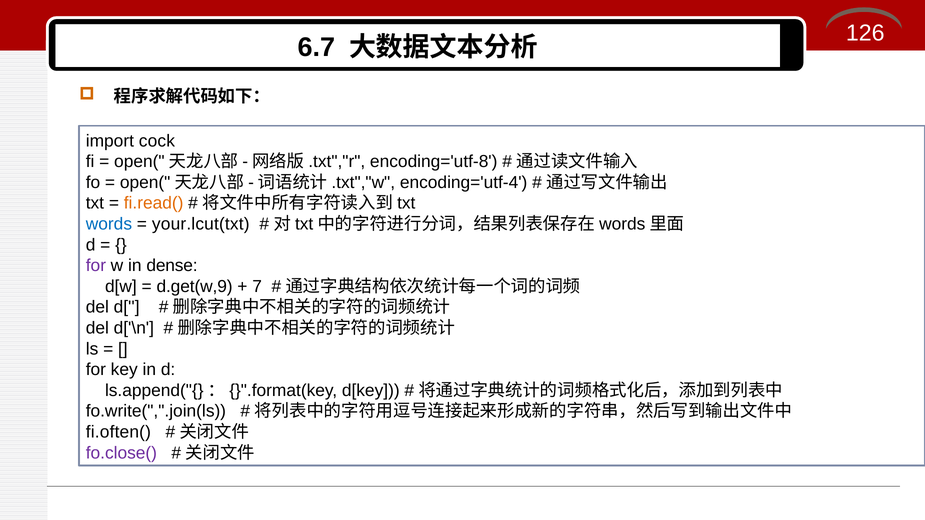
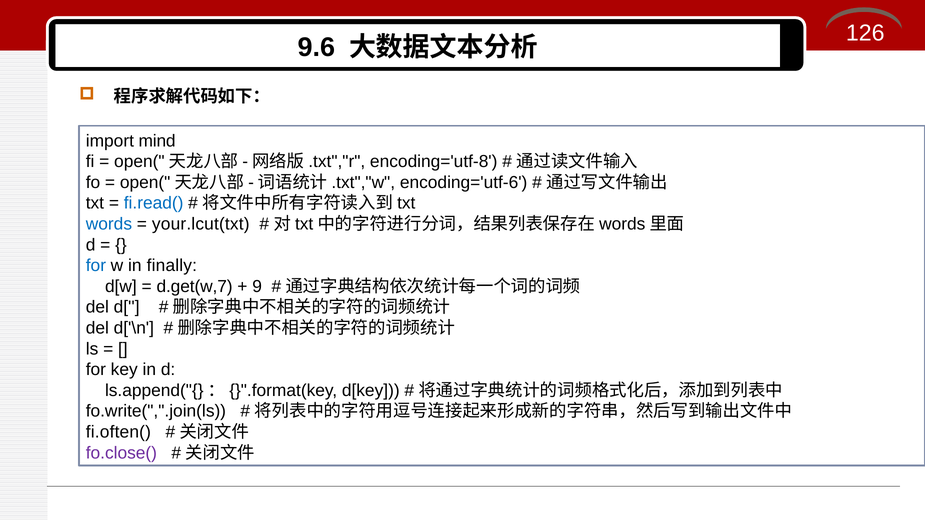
6.7: 6.7 -> 9.6 (316, 47)
cock: cock -> mind (157, 141)
encoding='utf-4: encoding='utf-4 -> encoding='utf-6 (464, 182)
fi.read( colour: orange -> blue (154, 203)
for colour: purple -> blue (96, 266)
dense: dense -> finally (172, 266)
d.get(w,9: d.get(w,9 -> d.get(w,7 (195, 287)
7: 7 -> 9 (257, 287)
